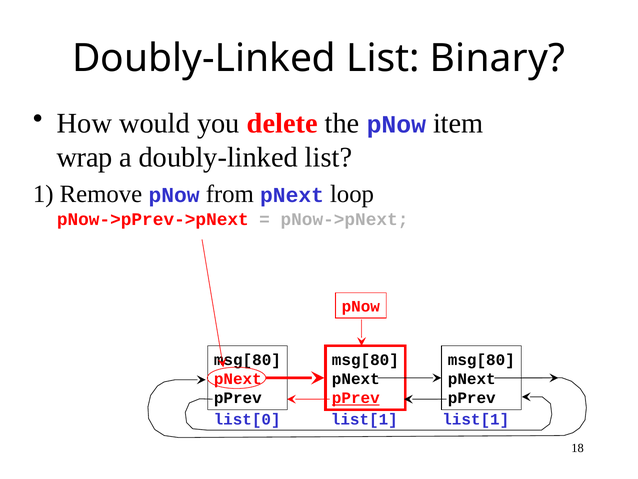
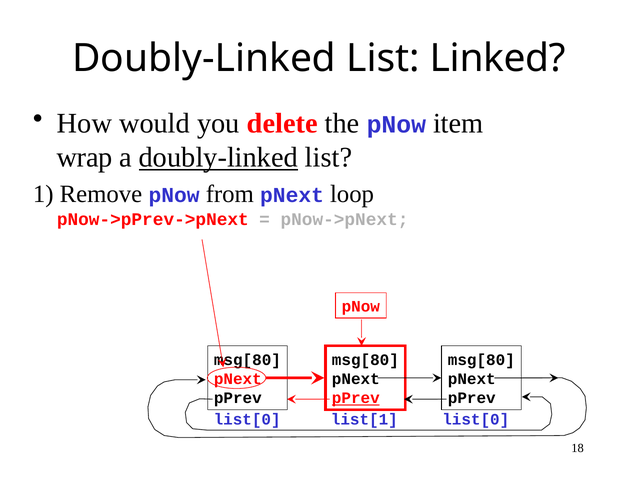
Binary: Binary -> Linked (498, 59)
doubly-linked underline: none -> present (218, 157)
list[1 list[1: list[1 -> list[0 (476, 419)
